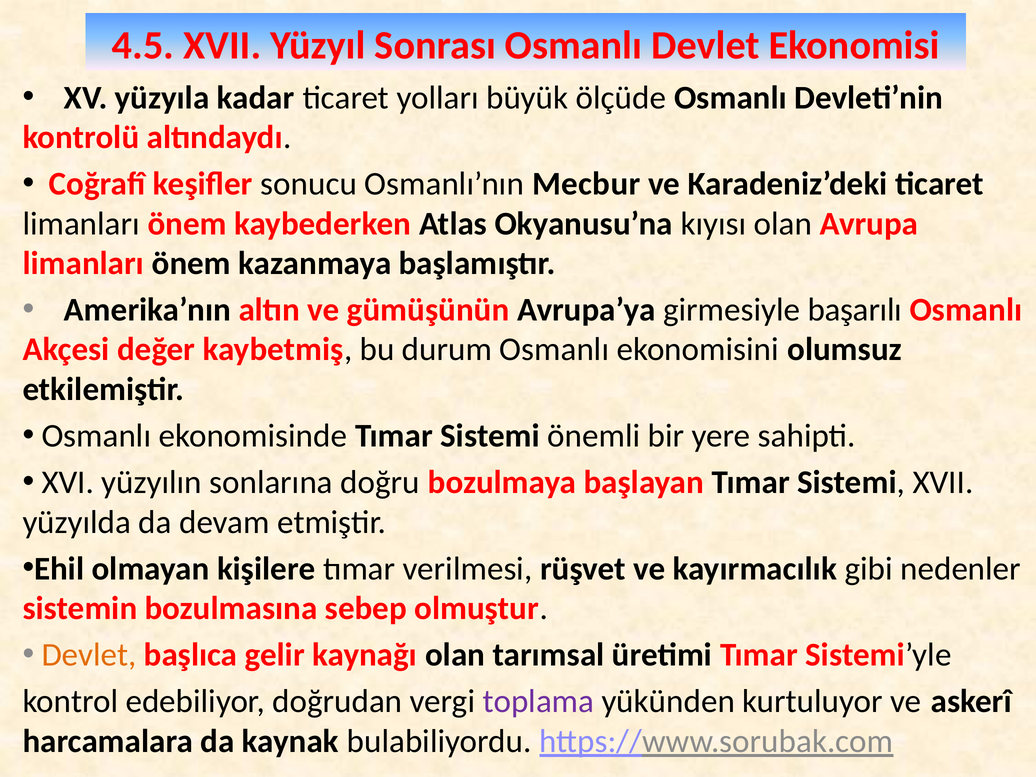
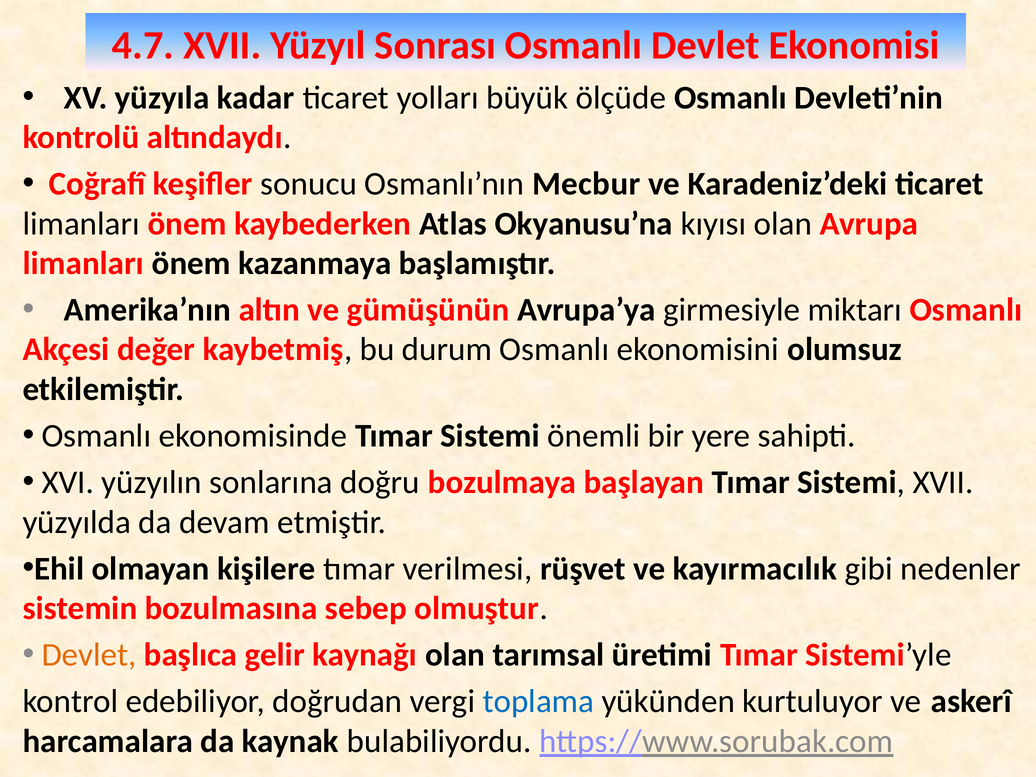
4.5: 4.5 -> 4.7 (143, 45)
başarılı: başarılı -> miktarı (855, 310)
toplama colour: purple -> blue (538, 702)
